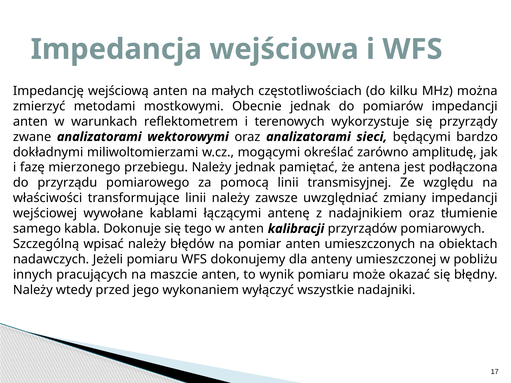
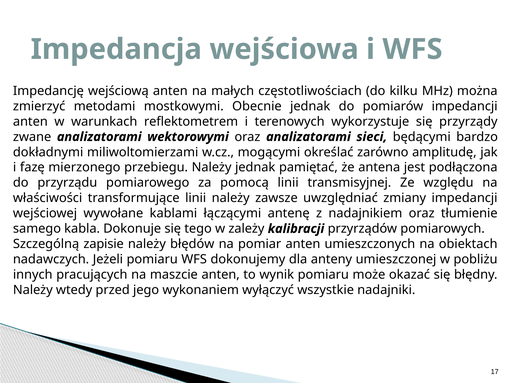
w anten: anten -> zależy (246, 229)
wpisać: wpisać -> zapisie (104, 244)
